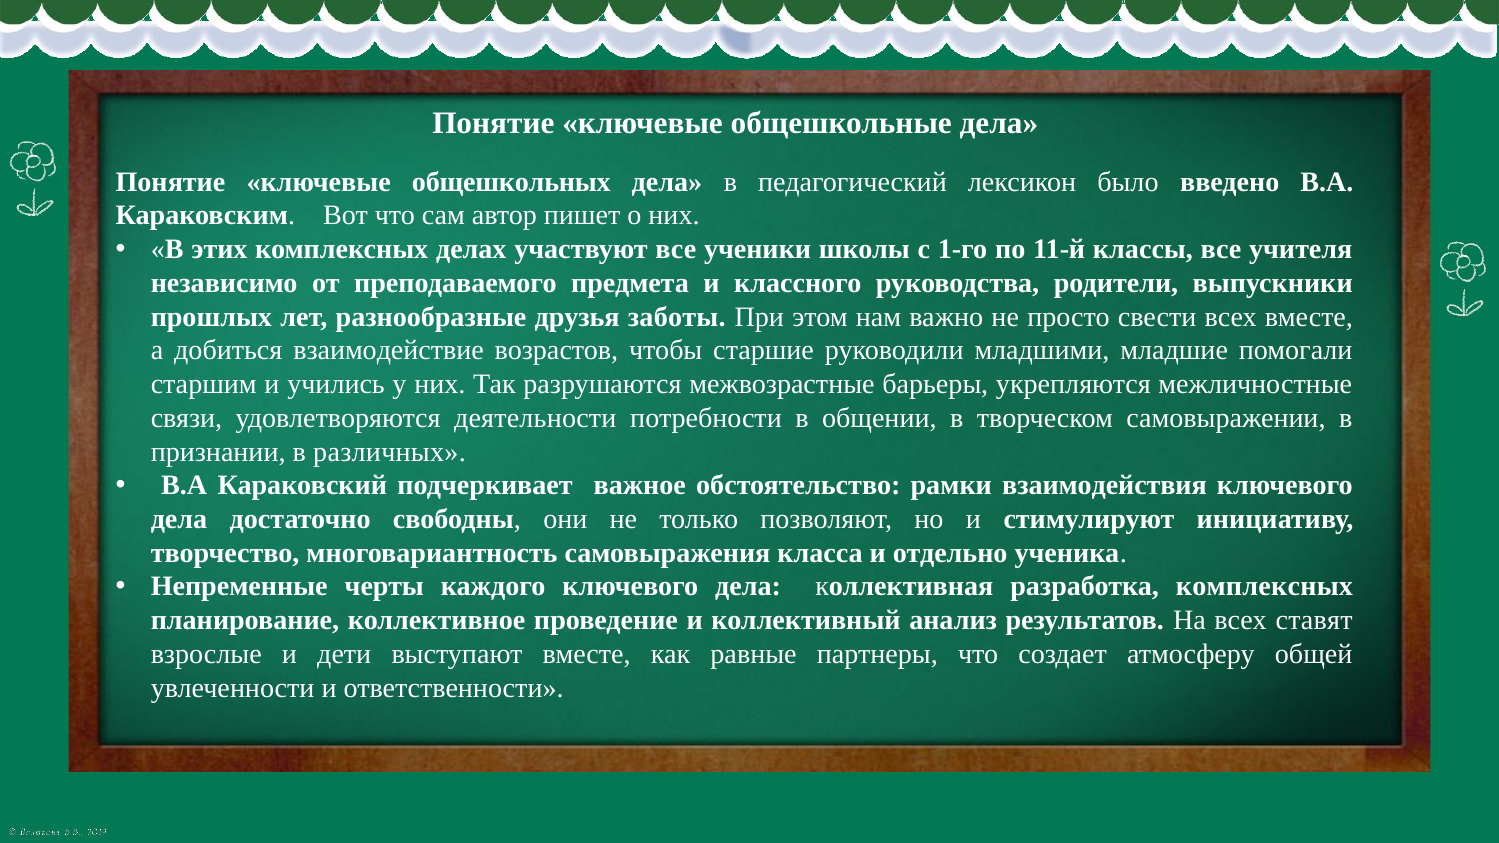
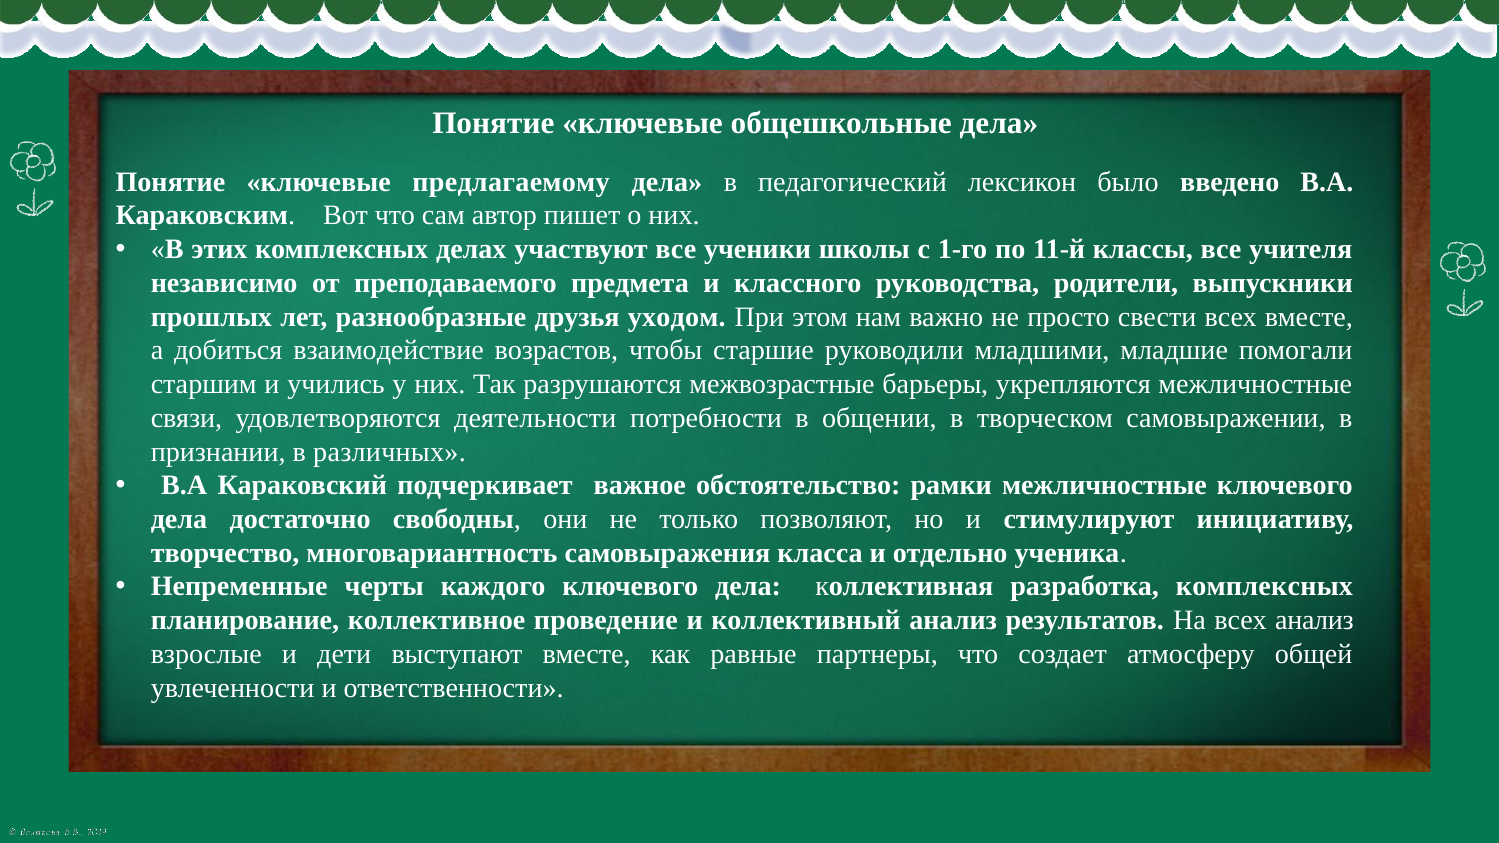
общешкольных: общешкольных -> предлагаемому (511, 182)
заботы: заботы -> уходом (677, 317)
рамки взаимодействия: взаимодействия -> межличностные (1105, 486)
всех ставят: ставят -> анализ (1314, 620)
